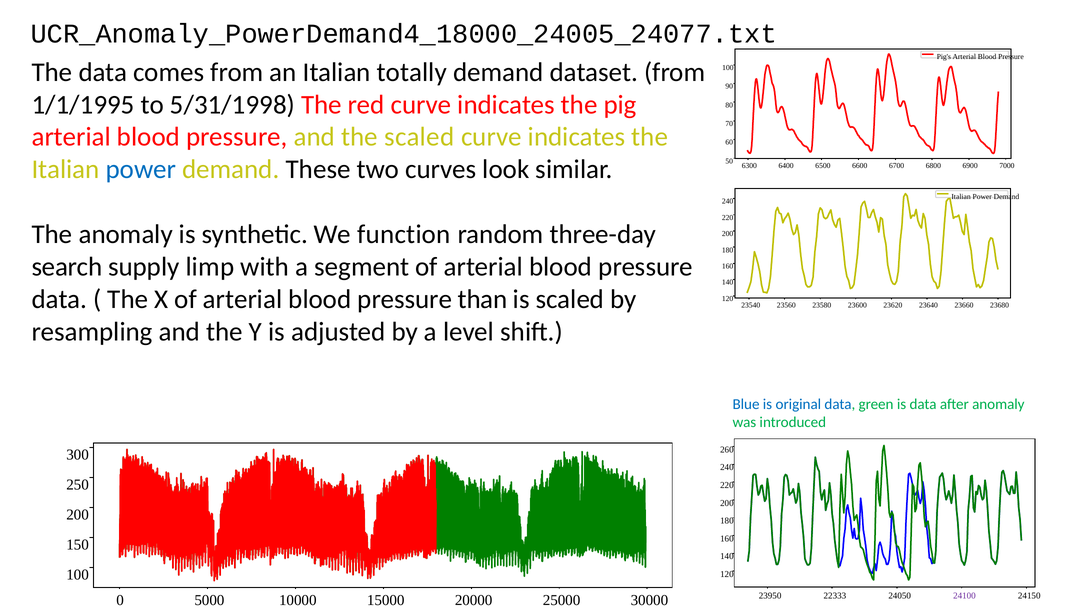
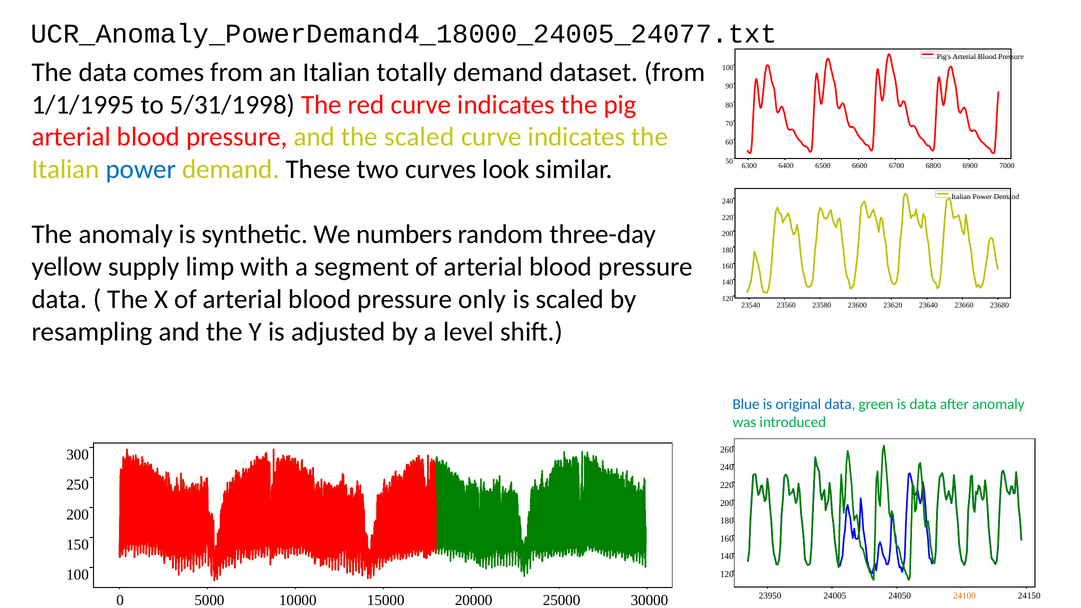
function: function -> numbers (404, 234)
search: search -> yellow (67, 267)
than: than -> only (482, 299)
22333: 22333 -> 24005 (835, 596)
24100 colour: purple -> orange (964, 596)
